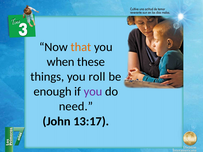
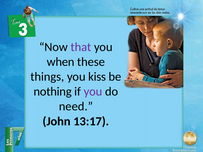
that colour: orange -> purple (81, 47)
roll: roll -> kiss (97, 77)
enough: enough -> nothing (53, 92)
